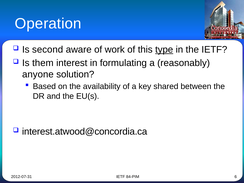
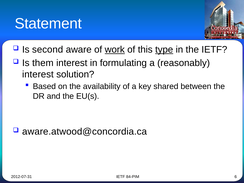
Operation: Operation -> Statement (48, 24)
work underline: none -> present (115, 50)
anyone: anyone -> interest (38, 74)
interest.atwood@concordia.ca: interest.atwood@concordia.ca -> aware.atwood@concordia.ca (85, 132)
